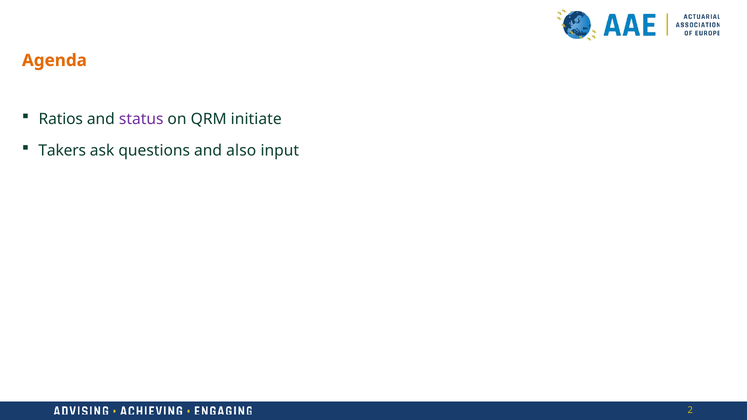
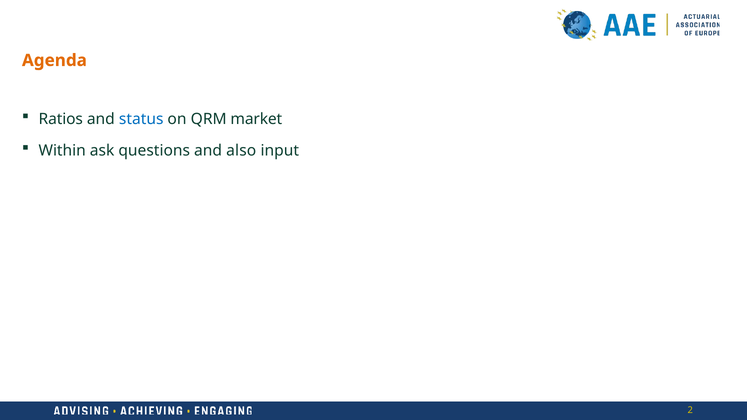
status colour: purple -> blue (141, 119)
initiate: initiate -> market (256, 119)
Takers: Takers -> Within (62, 151)
